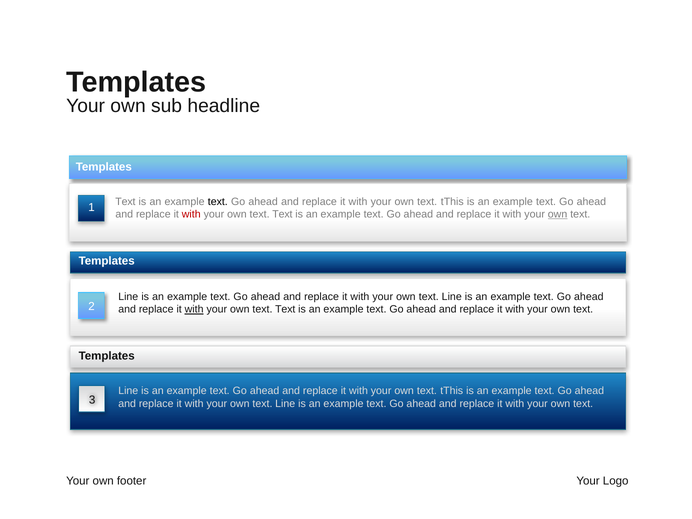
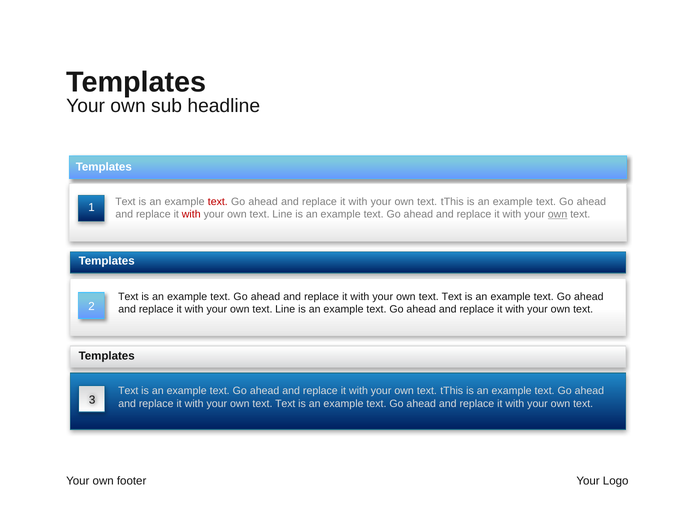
text colour: black -> red (218, 202)
Text: Text -> Line (282, 214)
Line: Line -> Text (128, 297)
Line: Line -> Text (452, 297)
with underline: present -> none (194, 309)
Text: Text -> Line (285, 309)
Line: Line -> Text (128, 391)
Line: Line -> Text (285, 404)
